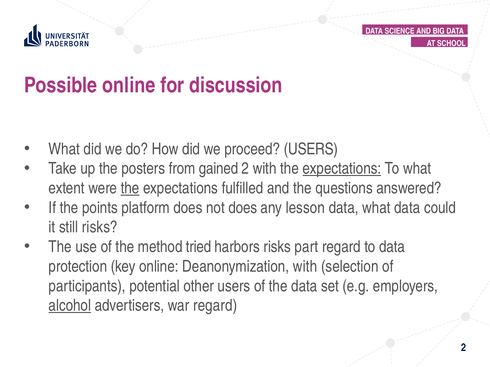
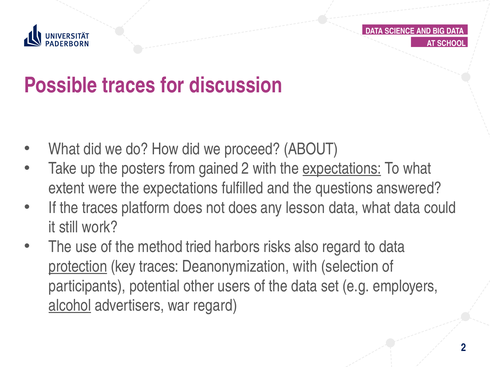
Possible online: online -> traces (129, 86)
proceed USERS: USERS -> ABOUT (311, 149)
the underline: present -> none (130, 188)
the points: points -> traces (100, 208)
still risks: risks -> work (100, 228)
part: part -> also (307, 247)
protection underline: none -> present (78, 267)
key online: online -> traces (159, 267)
